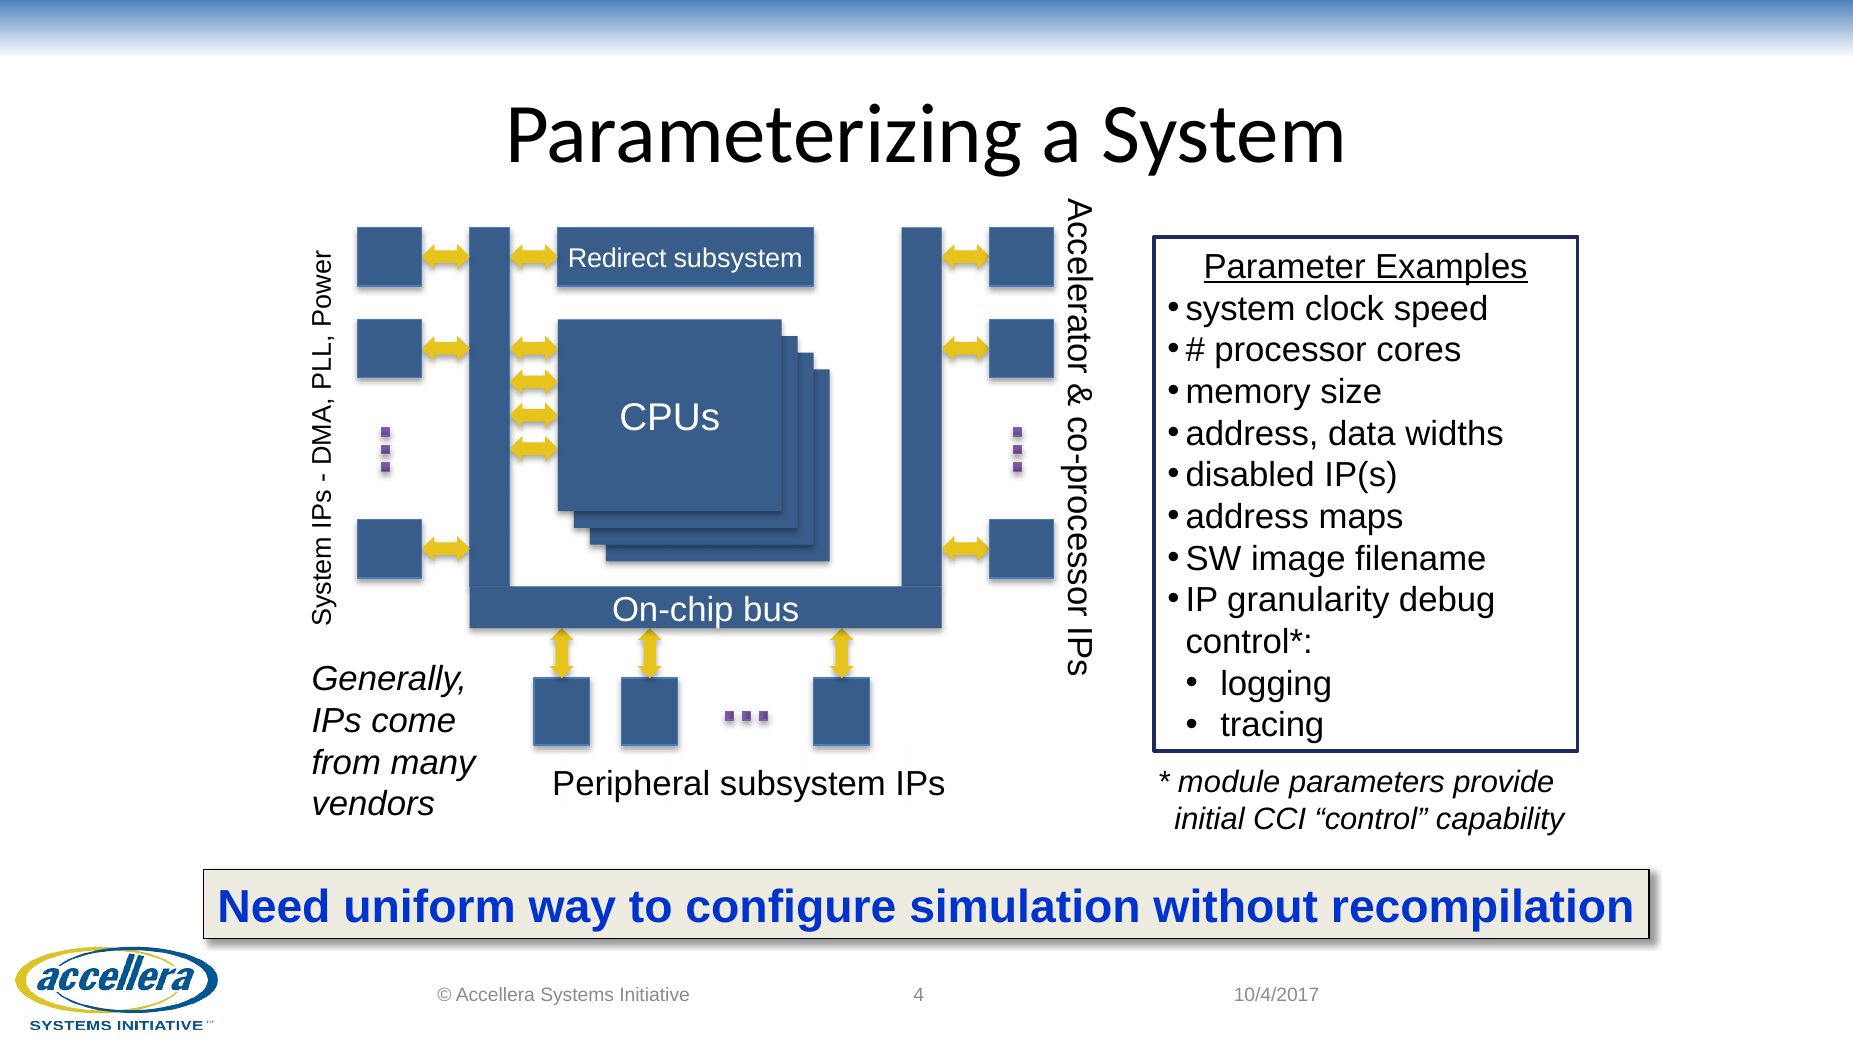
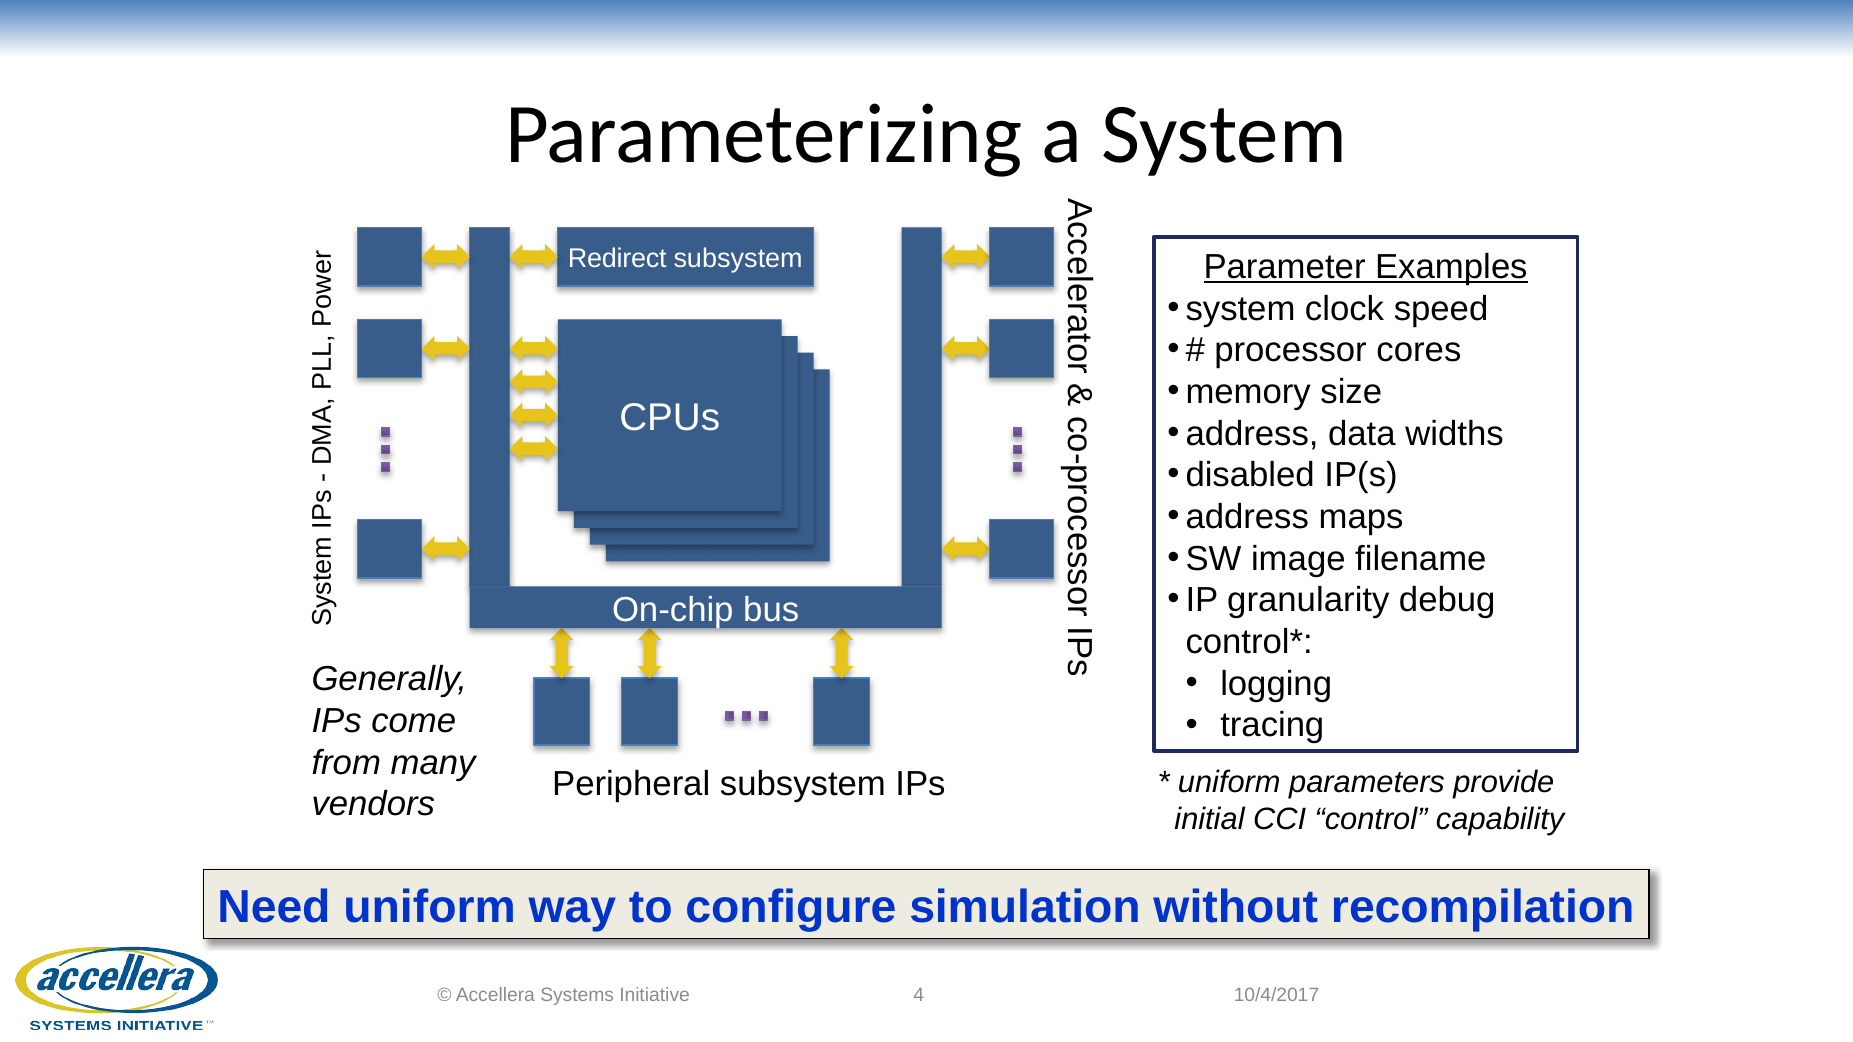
module: module -> uniform (1229, 782)
